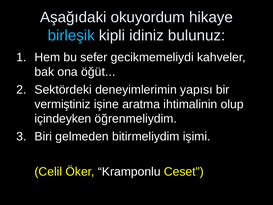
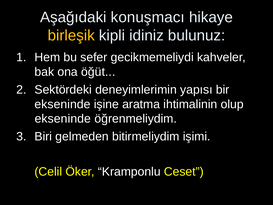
okuyordum: okuyordum -> konuşmacı (148, 17)
birleşik colour: light blue -> yellow (71, 35)
vermiştiniz: vermiştiniz -> ekseninde (62, 104)
içindeyken: içindeyken -> ekseninde (63, 119)
